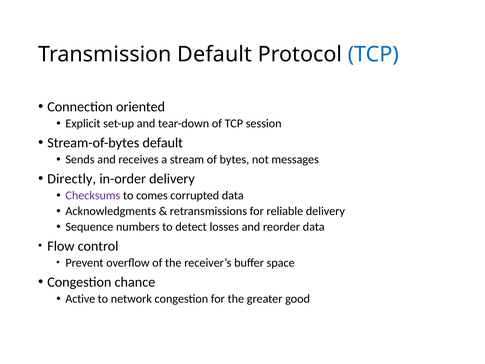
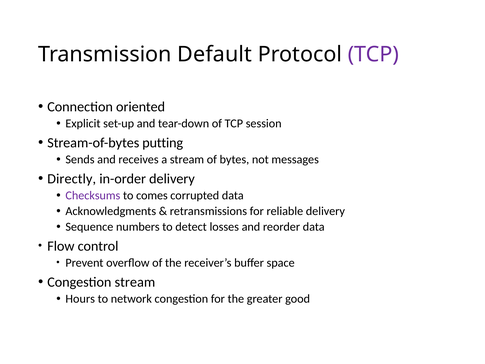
TCP colour: blue -> purple (373, 54)
Stream-of-bytes default: default -> putting (163, 143)
Congestion chance: chance -> stream (135, 282)
Active: Active -> Hours (80, 299)
